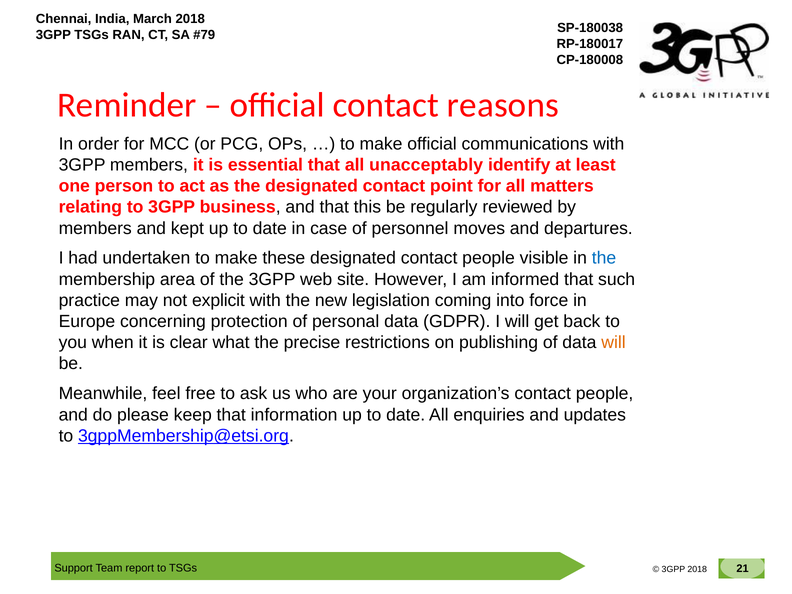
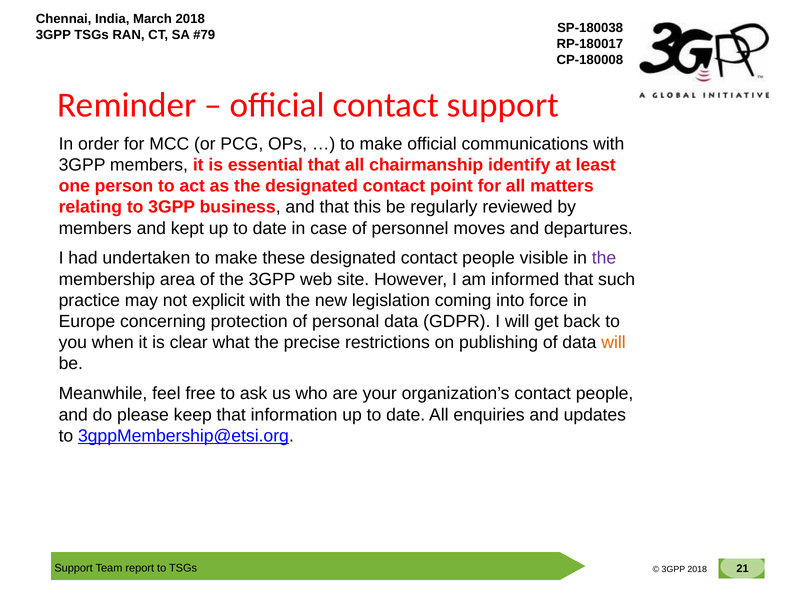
contact reasons: reasons -> support (503, 105)
unacceptably: unacceptably -> chairmanship (426, 165)
the colour: blue -> purple (604, 258)
